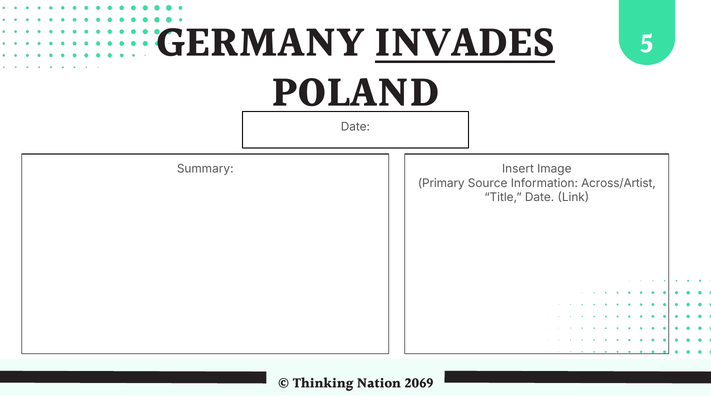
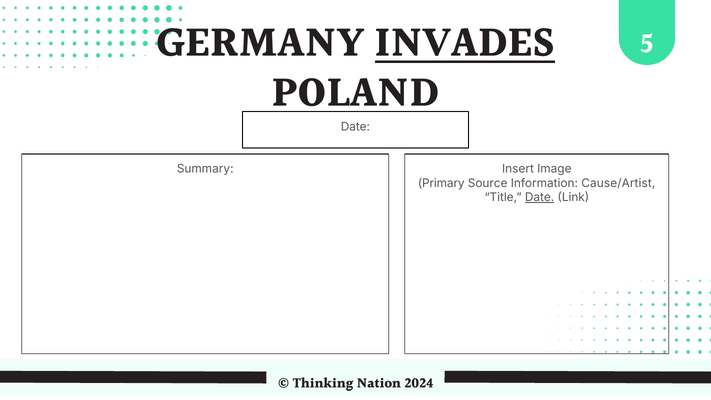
Across/Artist: Across/Artist -> Cause/Artist (618, 183)
Date underline: none -> present (540, 197)
2069: 2069 -> 2024 (419, 383)
